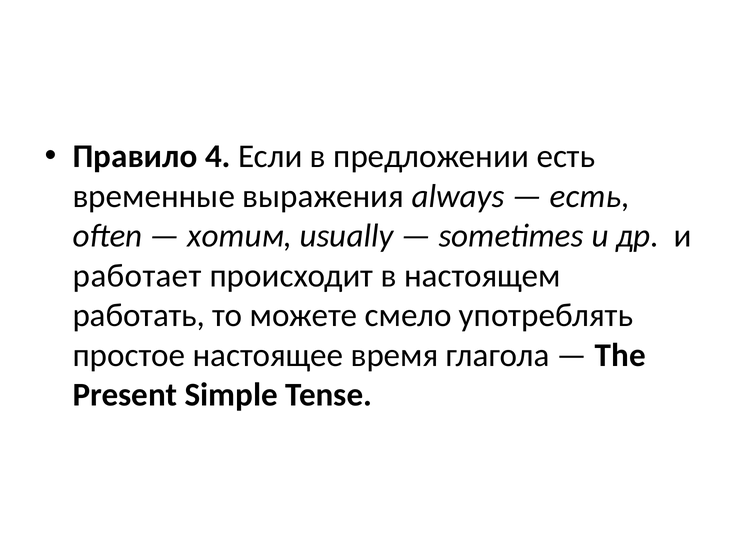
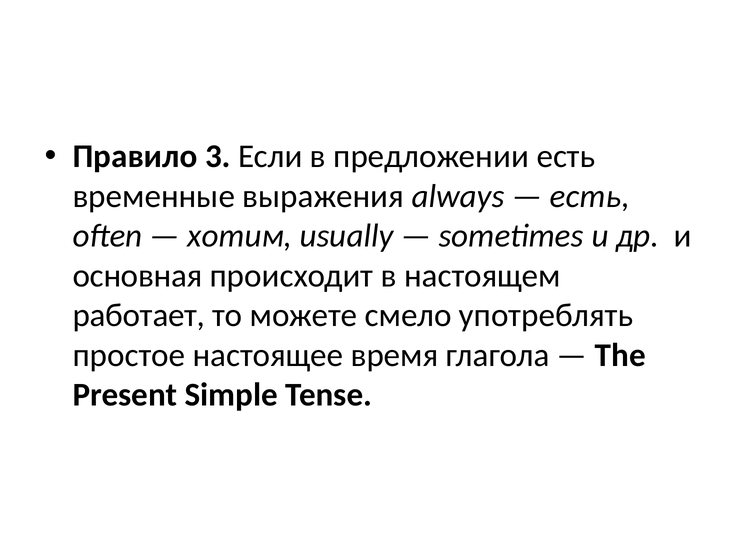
4: 4 -> 3 (218, 156)
работает: работает -> основная (138, 276)
работать: работать -> работает (139, 315)
